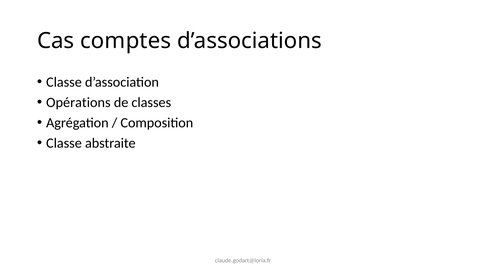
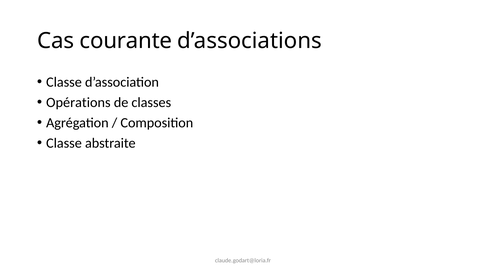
comptes: comptes -> courante (126, 41)
